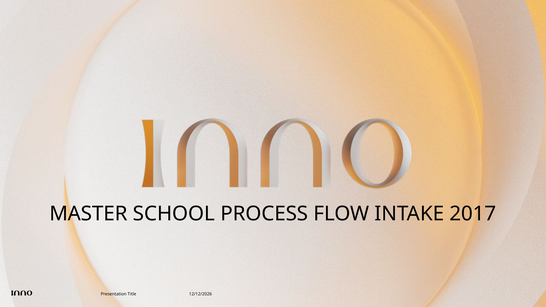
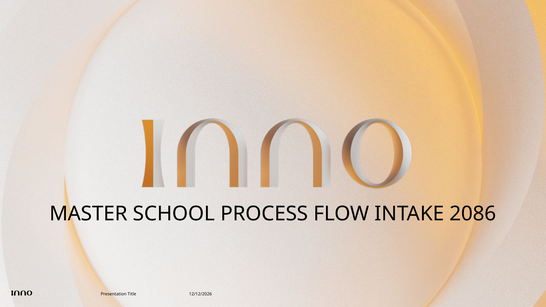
2017: 2017 -> 2086 (473, 214)
